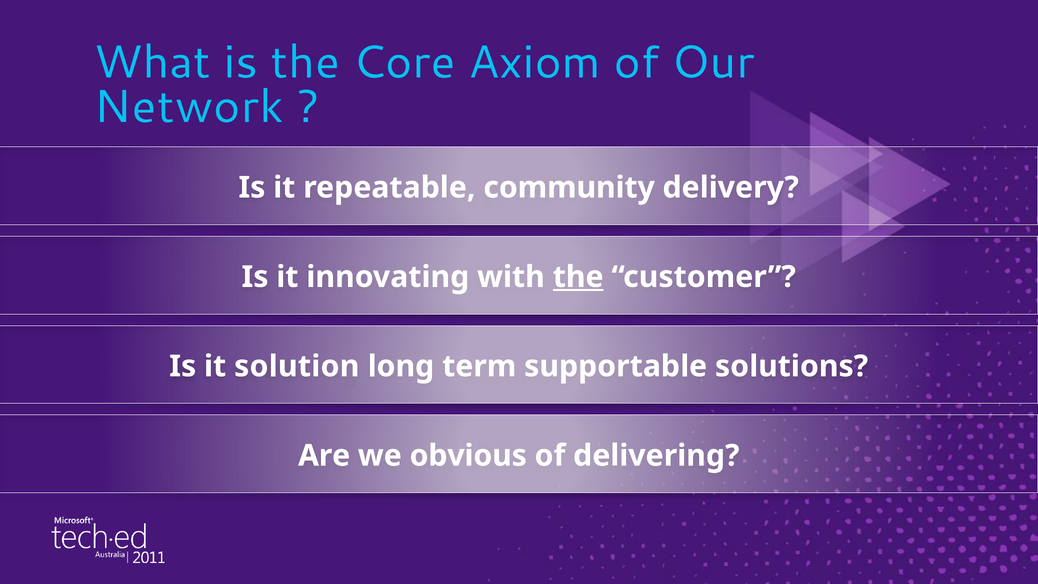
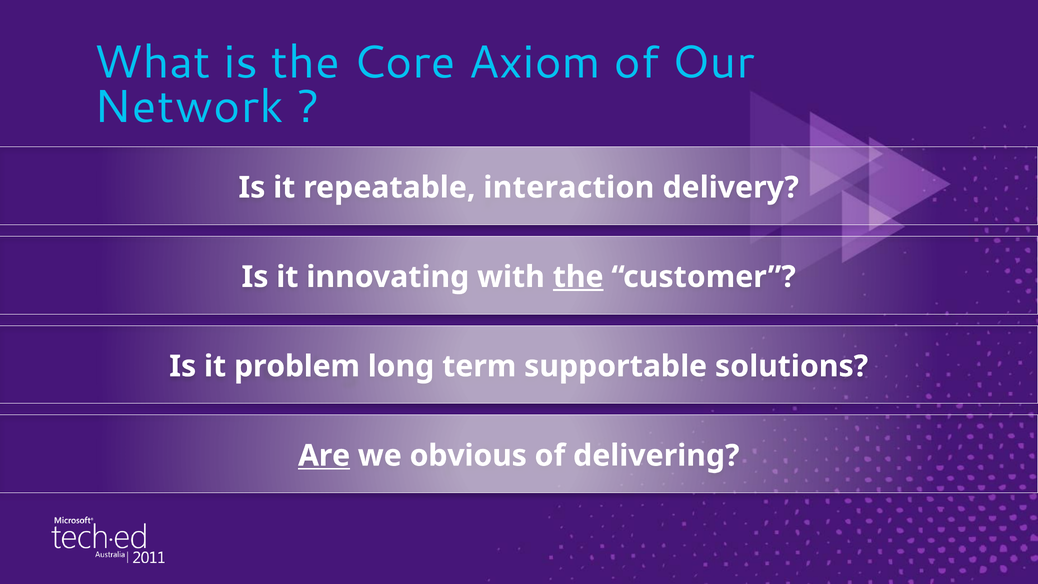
community: community -> interaction (569, 188)
solution: solution -> problem (297, 366)
Are underline: none -> present (324, 456)
